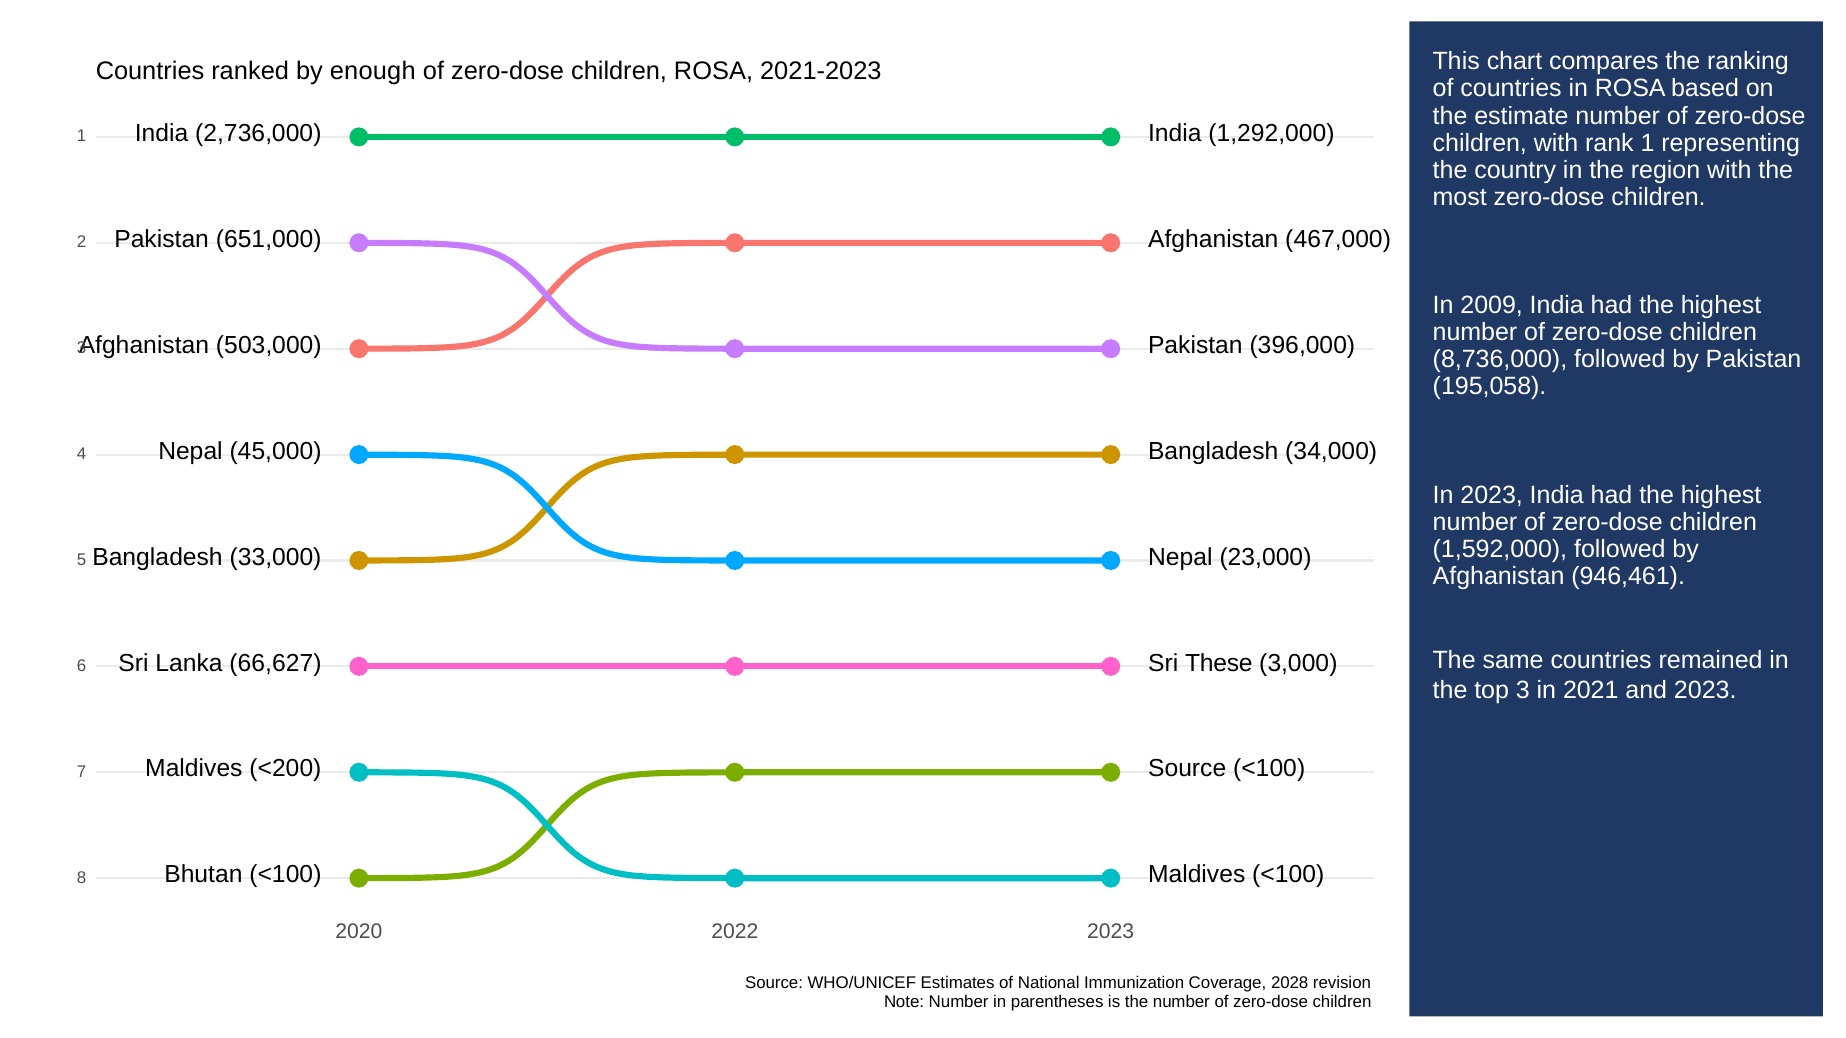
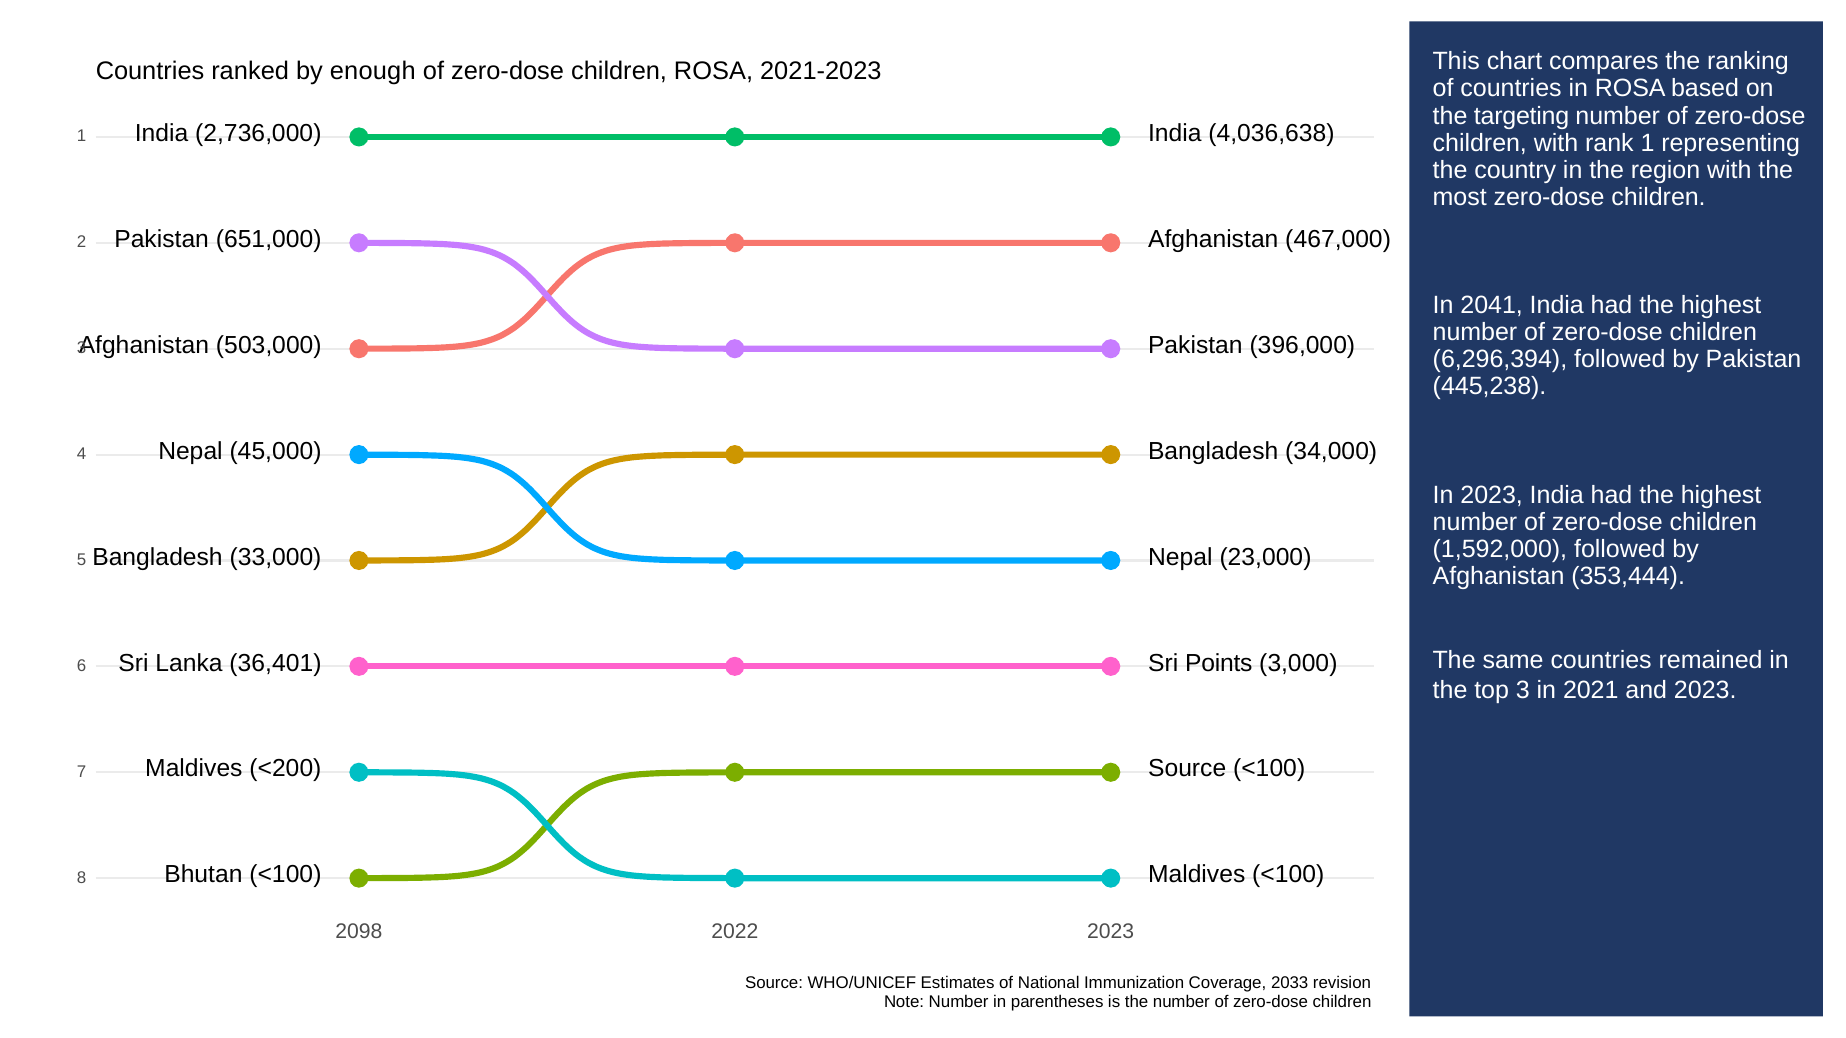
estimate: estimate -> targeting (1522, 116)
1,292,000: 1,292,000 -> 4,036,638 (1271, 134)
2009: 2009 -> 2041 (1492, 305)
8,736,000: 8,736,000 -> 6,296,394 (1500, 360)
195,058: 195,058 -> 445,238 (1490, 387)
946,461: 946,461 -> 353,444 (1628, 576)
66,627: 66,627 -> 36,401 (275, 663)
These: These -> Points (1219, 663)
2020: 2020 -> 2098 (359, 932)
2028: 2028 -> 2033 (1290, 984)
